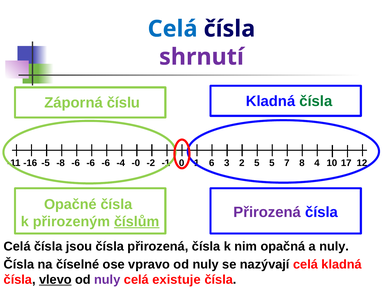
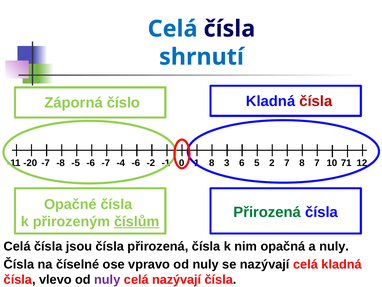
shrnutí colour: purple -> blue (201, 57)
čísla colour: green -> red (316, 101)
číslu: číslu -> číslo (123, 103)
-16: -16 -> -20 (30, 163)
17: 17 -> 71 (346, 163)
-5: -5 -> -7 (46, 163)
-6: -6 -> -5 (76, 163)
-6: -6 -> -7 (106, 163)
-0: -0 -> -6 (136, 163)
6: 6 -> 8 (212, 163)
2: 2 -> 6 (242, 163)
5 5: 5 -> 2 (272, 163)
8 4: 4 -> 7 (317, 163)
Přirozená colour: purple -> green (267, 212)
vlevo underline: present -> none (55, 279)
celá existuje: existuje -> nazývají (177, 279)
